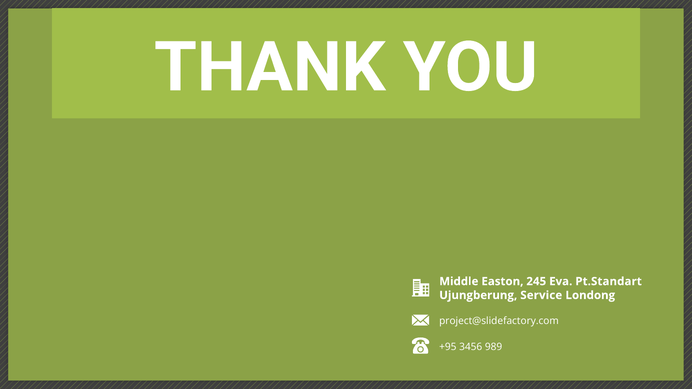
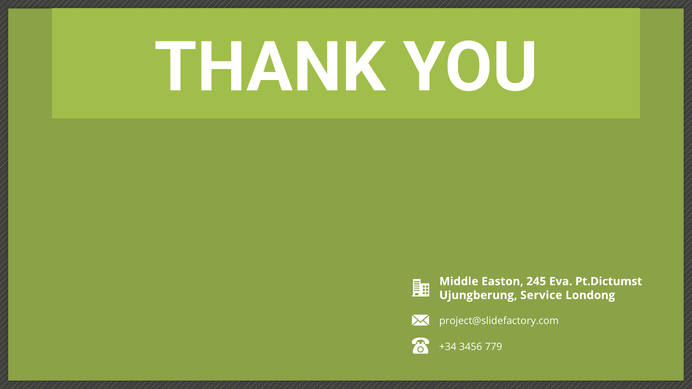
Pt.Standart: Pt.Standart -> Pt.Dictumst (609, 282)
+95: +95 -> +34 (448, 347)
989: 989 -> 779 (494, 347)
